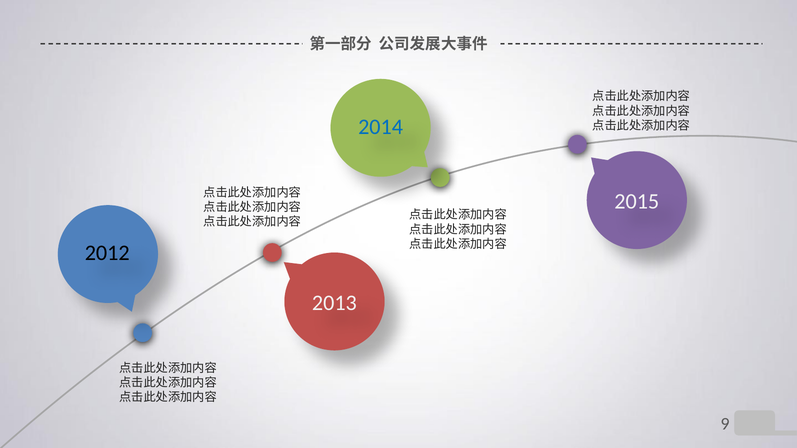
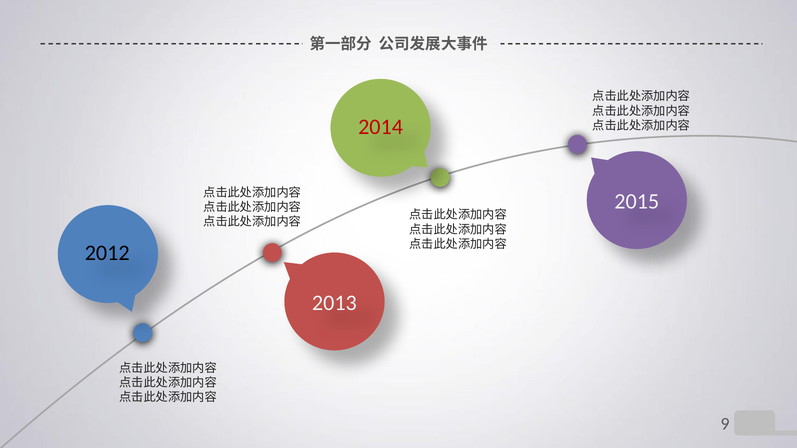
2014 colour: blue -> red (381, 127)
